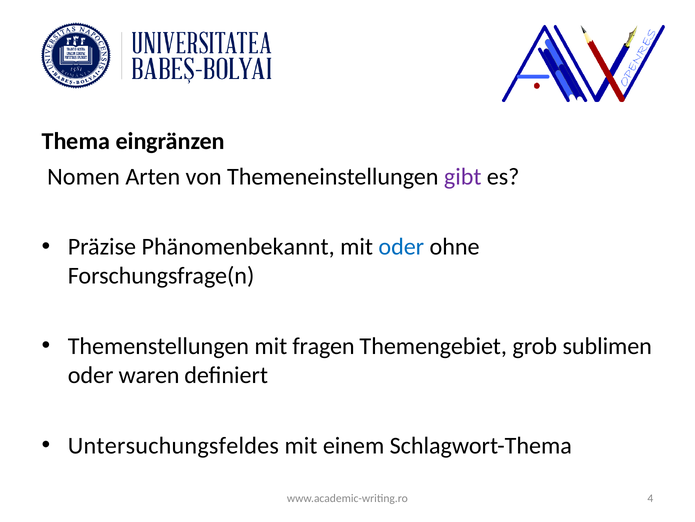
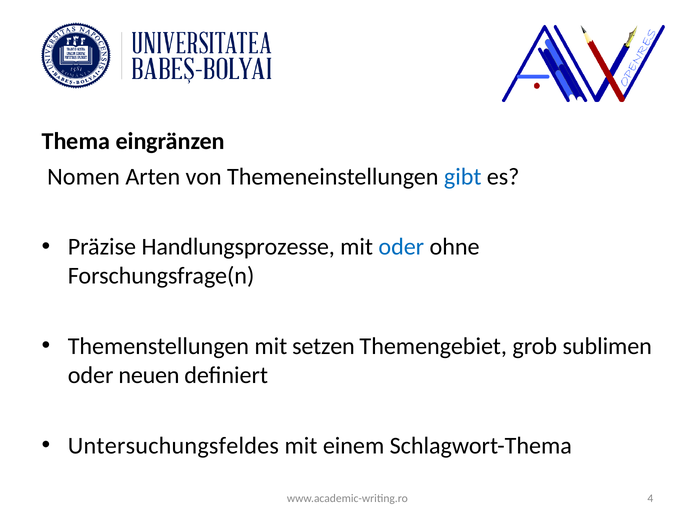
gibt colour: purple -> blue (463, 176)
Phänomenbekannt: Phänomenbekannt -> Handlungsprozesse (238, 247)
fragen: fragen -> setzen (323, 346)
waren: waren -> neuen (149, 375)
